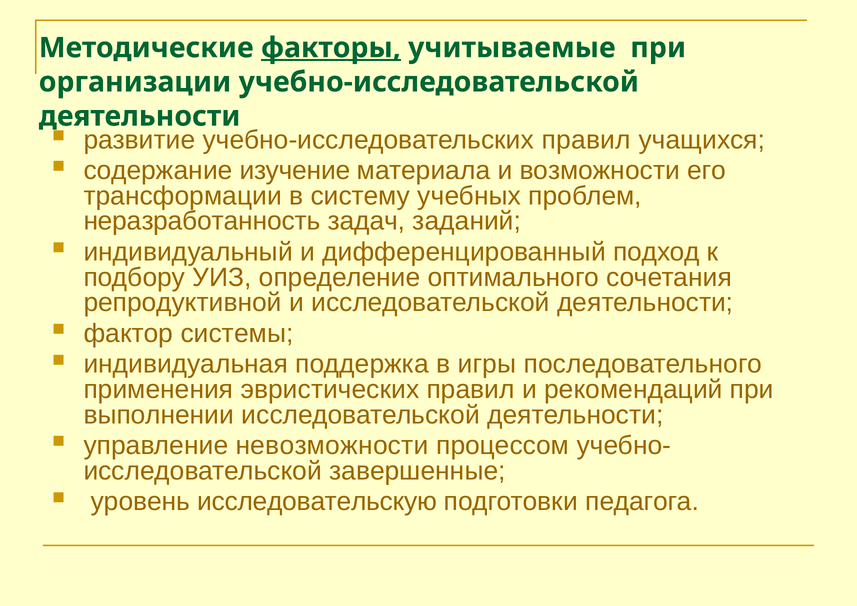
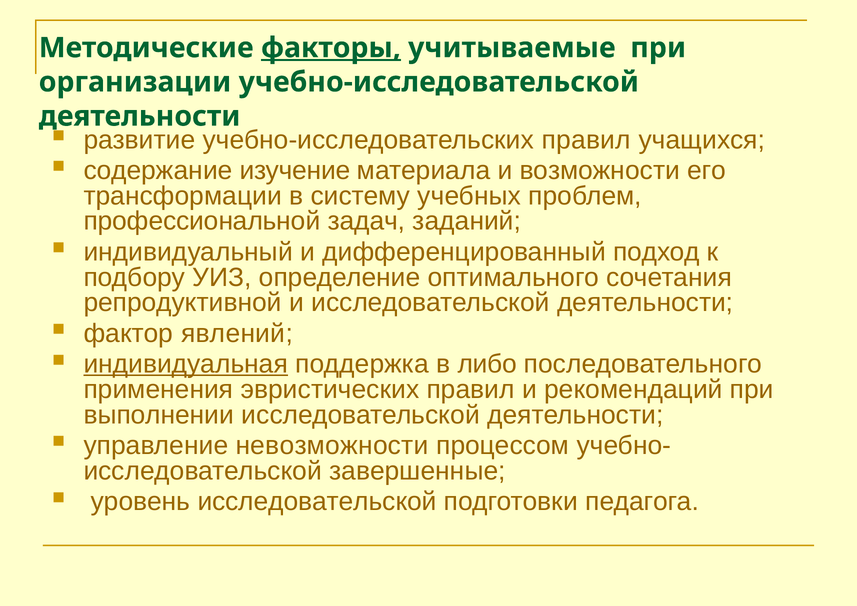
неразработанность: неразработанность -> профессиональной (202, 221)
системы: системы -> явлений (237, 333)
индивидуальная underline: none -> present (186, 364)
игры: игры -> либо (487, 364)
уровень исследовательскую: исследовательскую -> исследовательской (317, 502)
